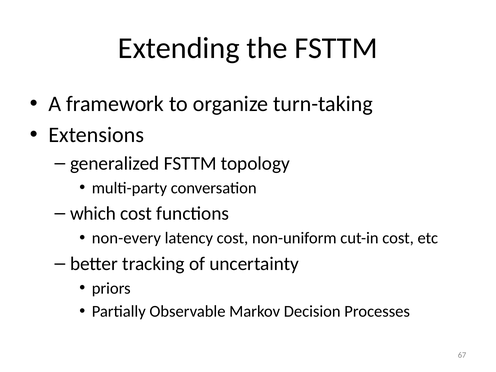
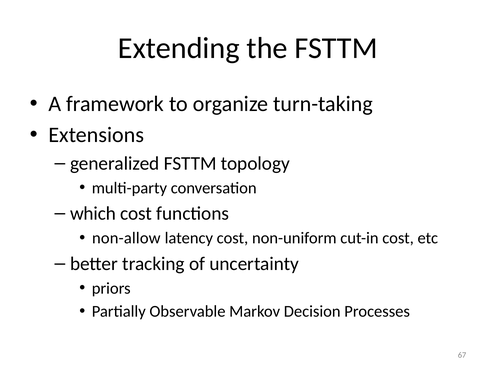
non-every: non-every -> non-allow (126, 238)
